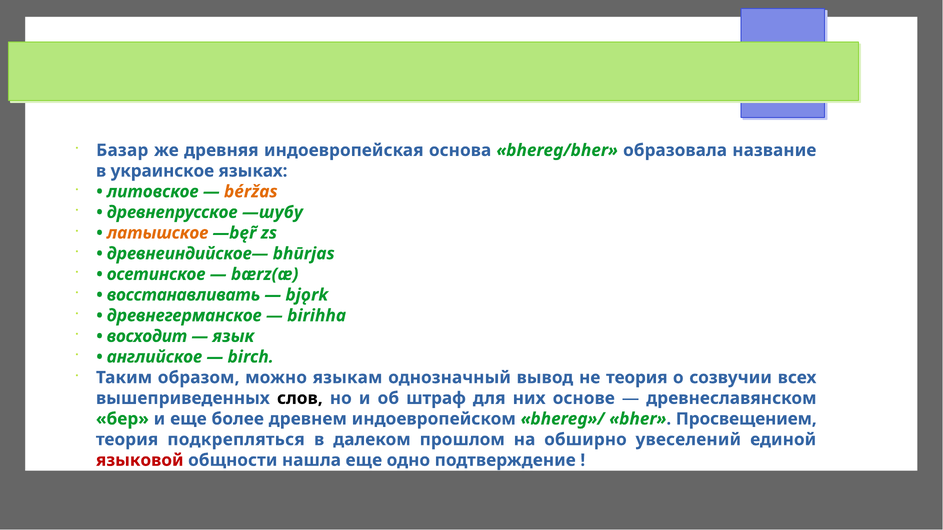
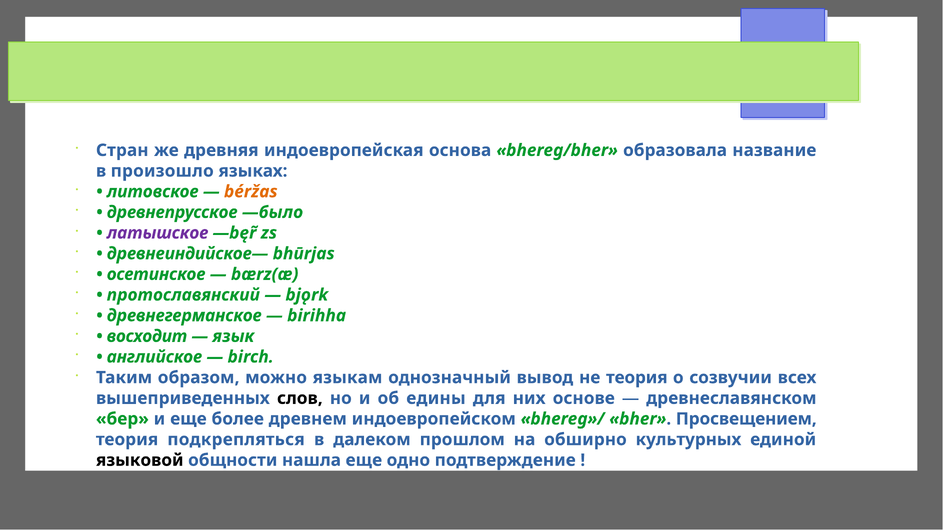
Базар: Базар -> Стран (122, 150)
украинское: украинское -> произошло (162, 171)
—шубу: —шубу -> —было (273, 212)
латышское colour: orange -> purple (158, 233)
восстанавливать: восстанавливать -> протославянский (183, 295)
штраф: штраф -> едины (436, 399)
увеселений: увеселений -> культурных (688, 440)
языковой colour: red -> black (140, 461)
